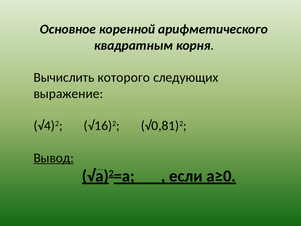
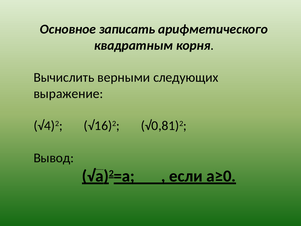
коренной: коренной -> записать (127, 29)
которого: которого -> верными (124, 77)
Вывод underline: present -> none (54, 158)
